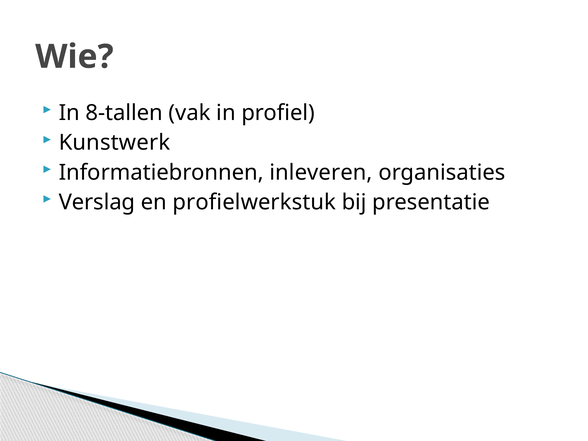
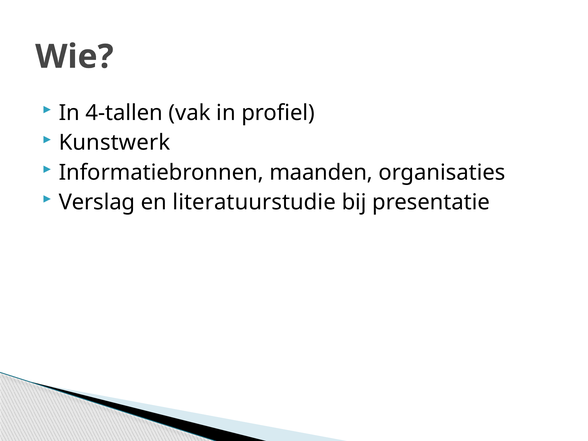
8-tallen: 8-tallen -> 4-tallen (124, 113)
inleveren: inleveren -> maanden (321, 172)
profielwerkstuk: profielwerkstuk -> literatuurstudie (254, 202)
